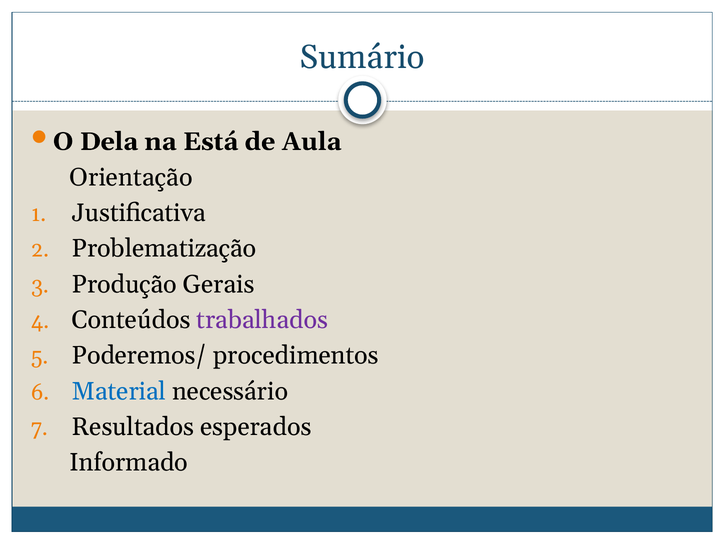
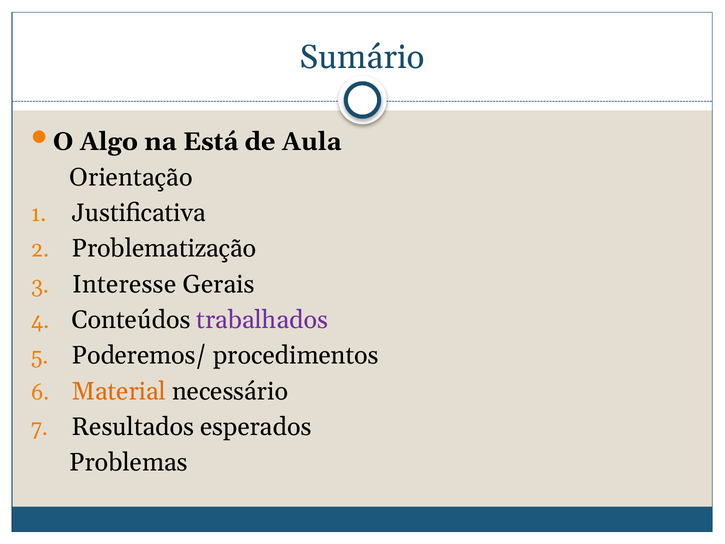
Dela: Dela -> Algo (109, 142)
Produção: Produção -> Interesse (124, 284)
Material colour: blue -> orange (119, 391)
Informado: Informado -> Problemas (129, 462)
